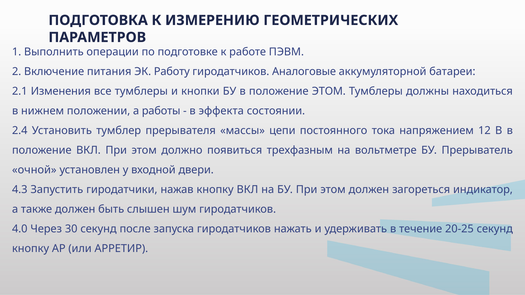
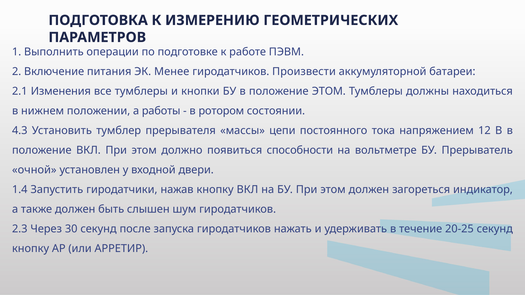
Работу: Работу -> Менее (172, 72)
Аналоговые: Аналоговые -> Произвести (304, 72)
эффекта: эффекта -> ротором (221, 111)
2.4: 2.4 -> 4.3 (20, 131)
трехфазным: трехфазным -> способности (300, 150)
4.3: 4.3 -> 1.4 (20, 190)
4.0: 4.0 -> 2.3 (20, 229)
